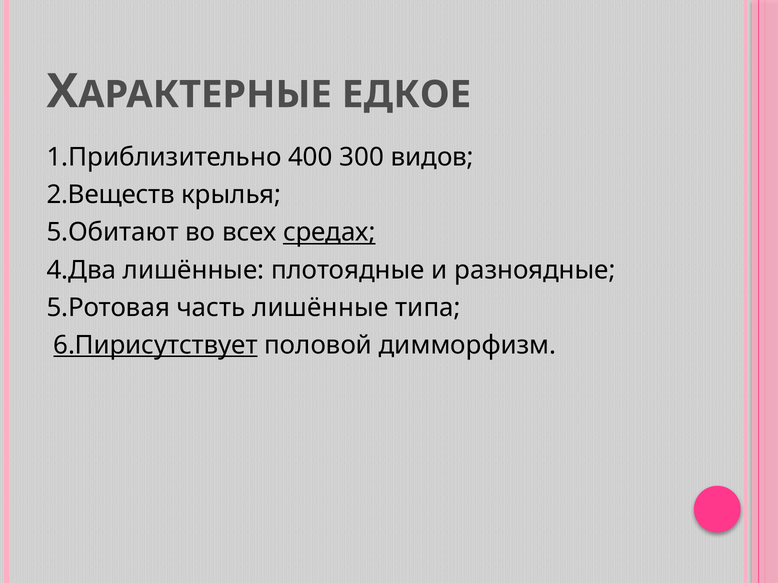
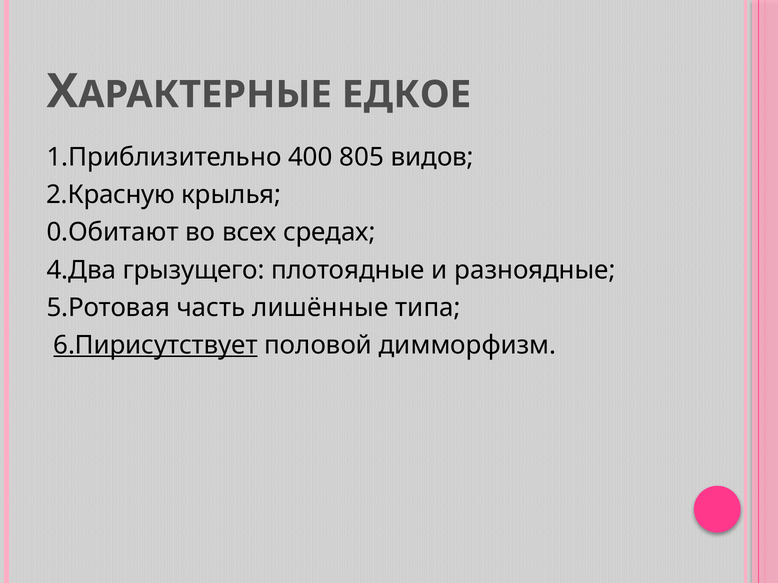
300: 300 -> 805 (362, 157)
2.Веществ: 2.Веществ -> 2.Красную (111, 195)
5.Обитают: 5.Обитают -> 0.Обитают (113, 233)
средах underline: present -> none (329, 233)
4.Два лишённые: лишённые -> грызущего (194, 270)
